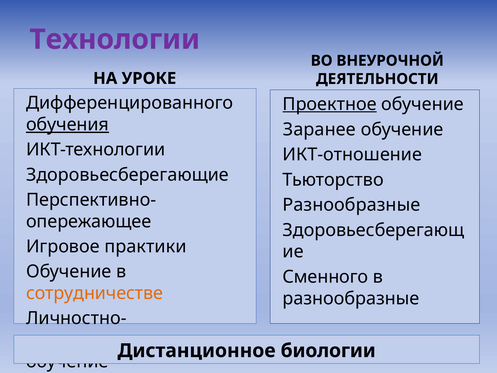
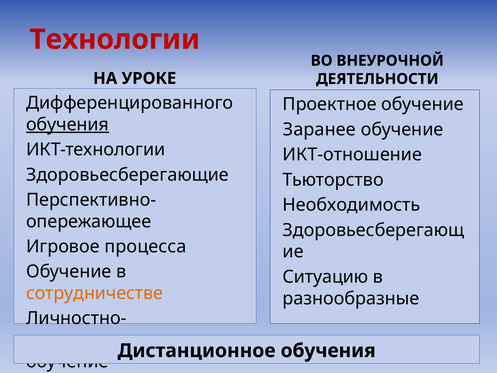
Технологии colour: purple -> red (115, 39)
Проектное underline: present -> none (330, 104)
Разнообразные: Разнообразные -> Необходимость (352, 205)
практики: практики -> процесса (145, 246)
Сменного: Сменного -> Ситуацию (325, 277)
Дистанционное биологии: биологии -> обучения (328, 350)
